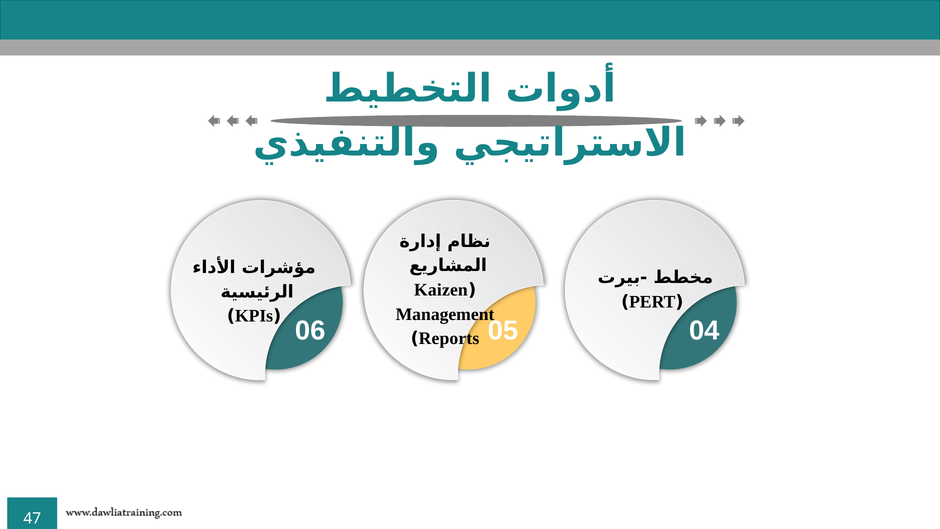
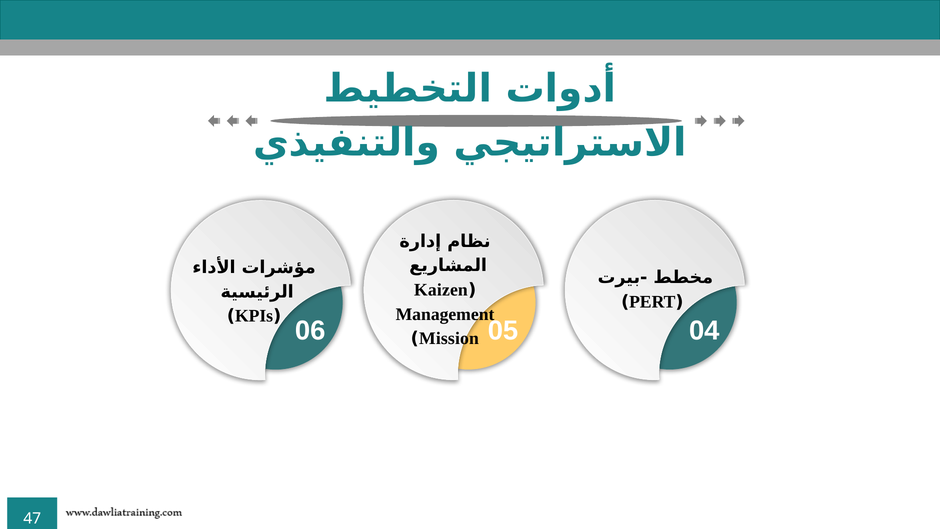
Reports: Reports -> Mission (449, 338)
